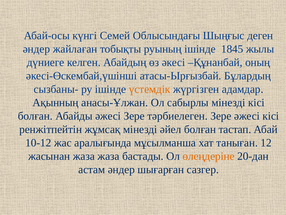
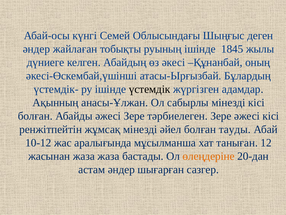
сызбаны-: сызбаны- -> үстемдік- (56, 89)
үстемдік colour: orange -> black (150, 89)
тастап: тастап -> тауды (235, 129)
